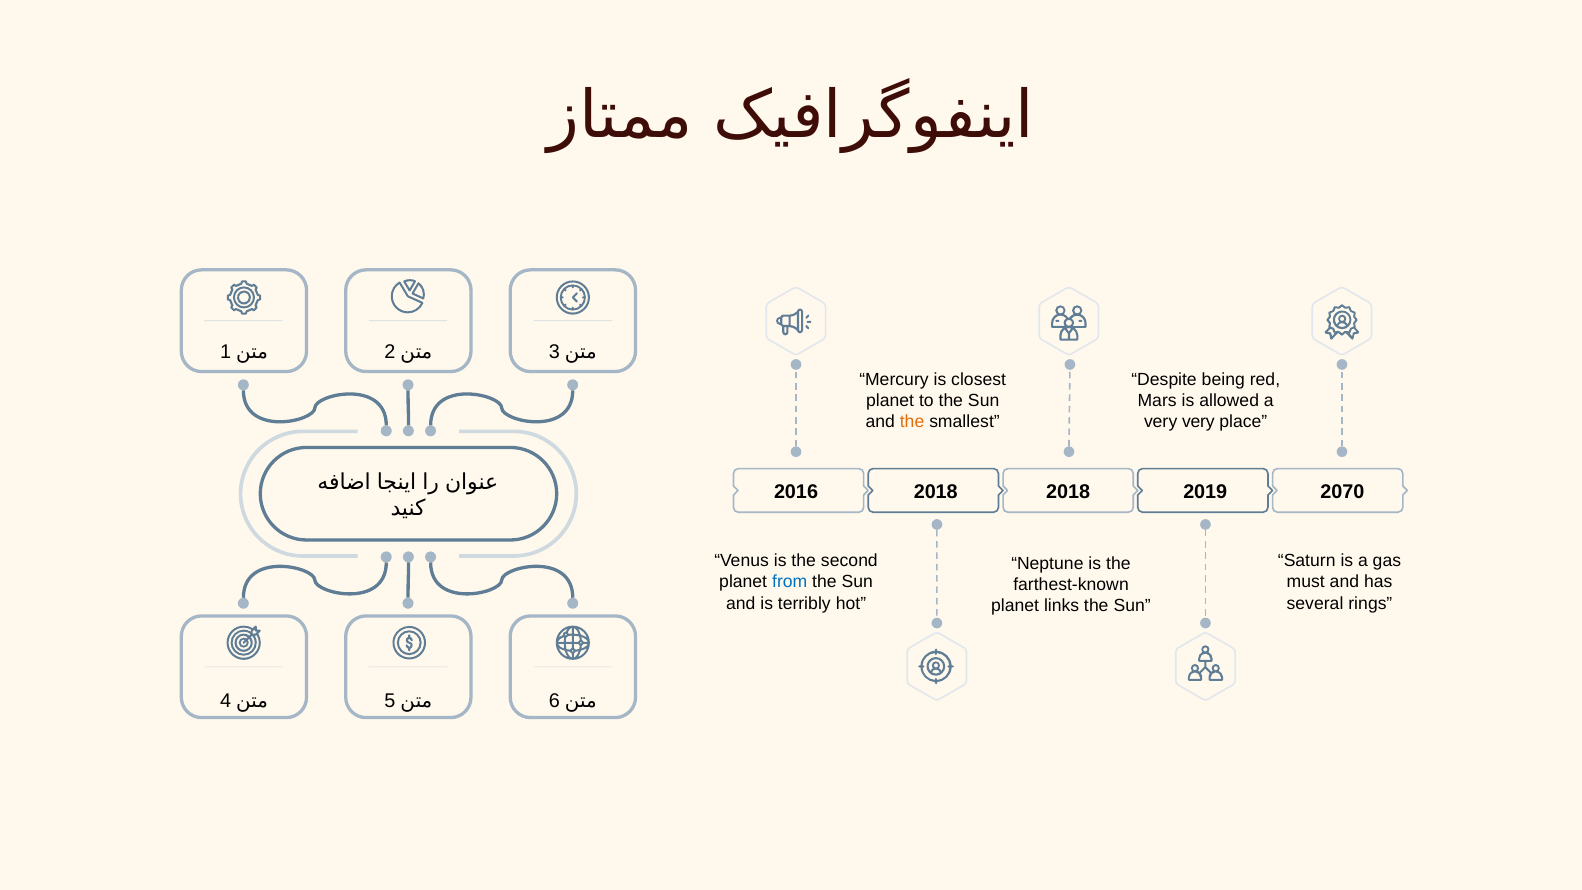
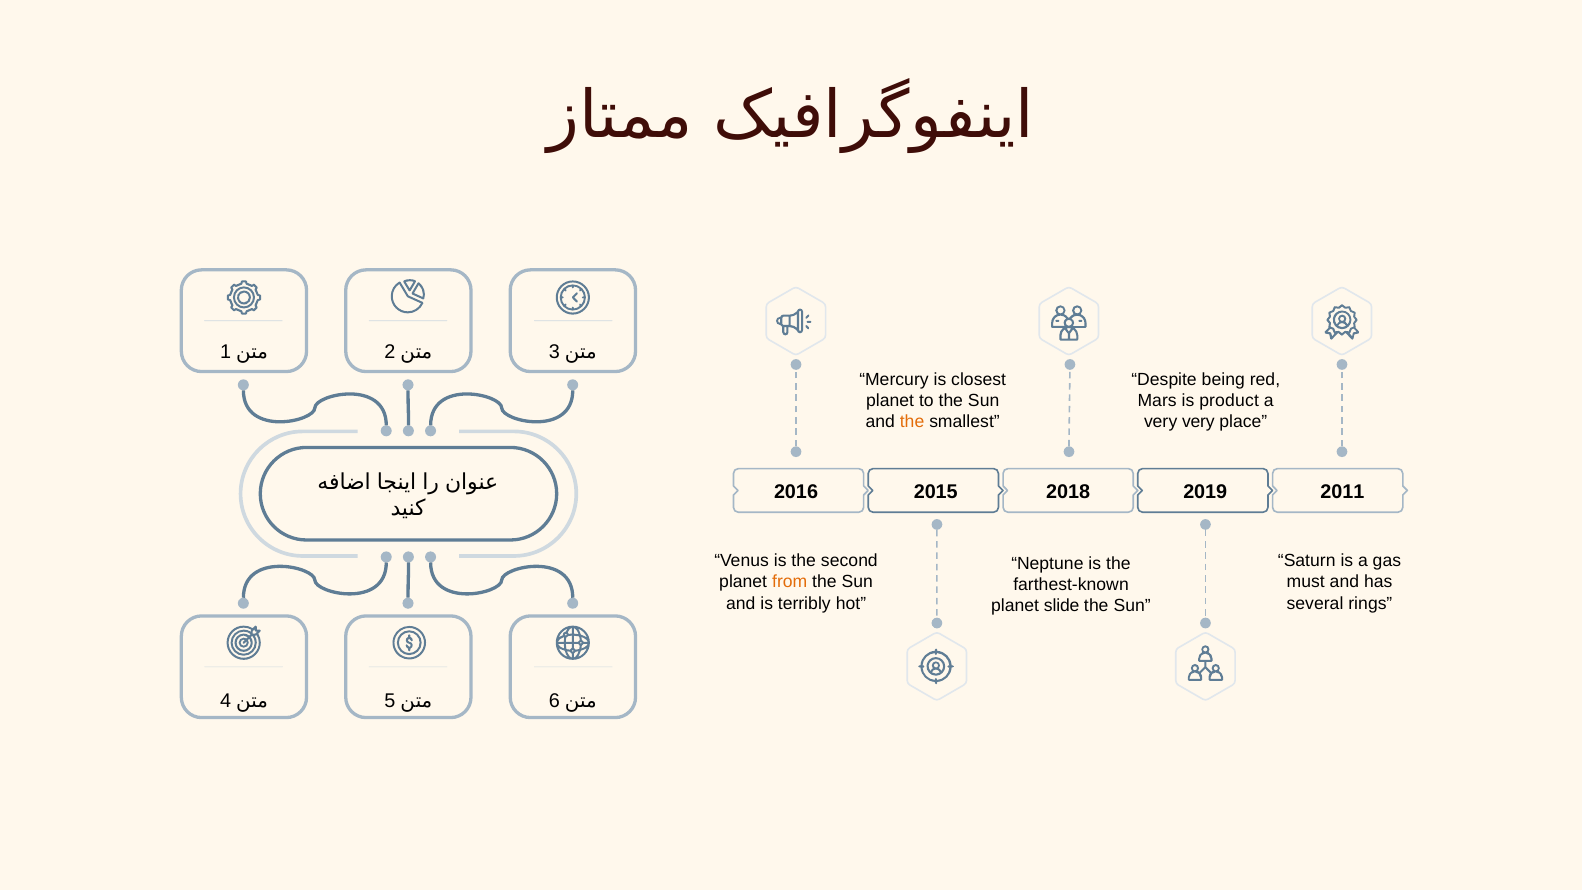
allowed: allowed -> product (1229, 401)
2016 2018: 2018 -> 2015 (936, 492)
2070: 2070 -> 2011 (1342, 492)
from colour: blue -> orange (790, 582)
links: links -> slide (1062, 605)
